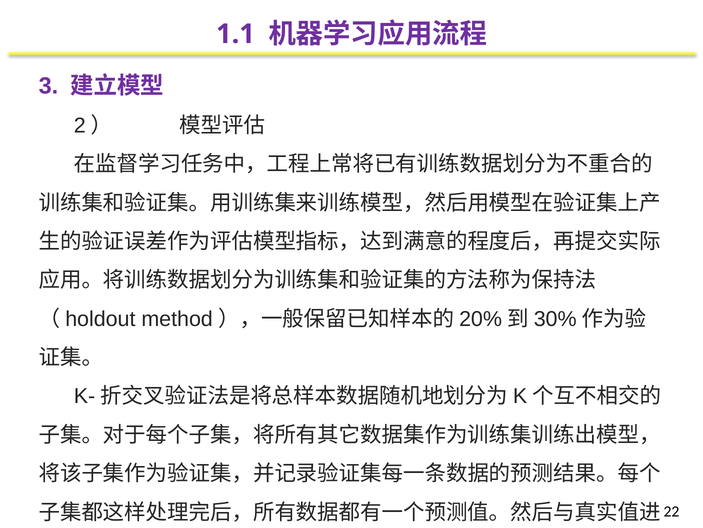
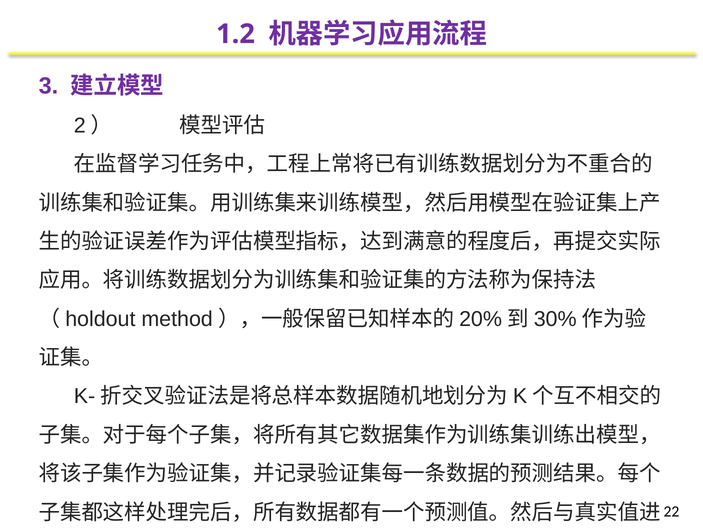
1.1: 1.1 -> 1.2 (235, 34)
